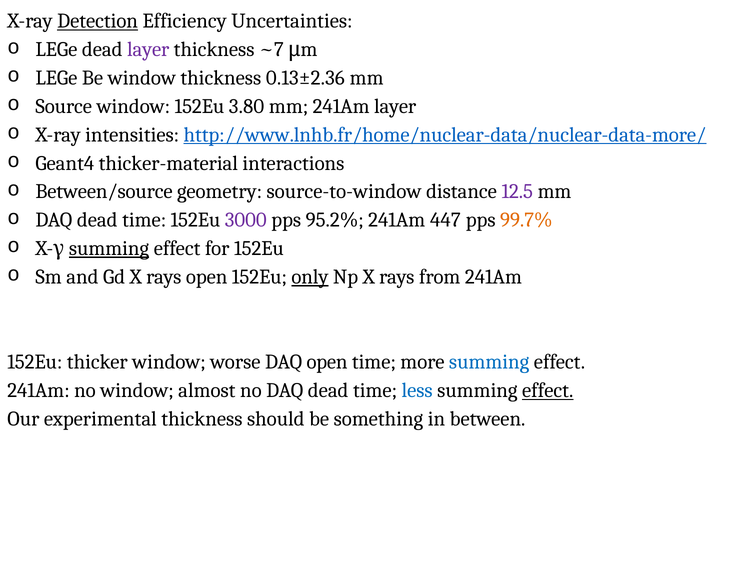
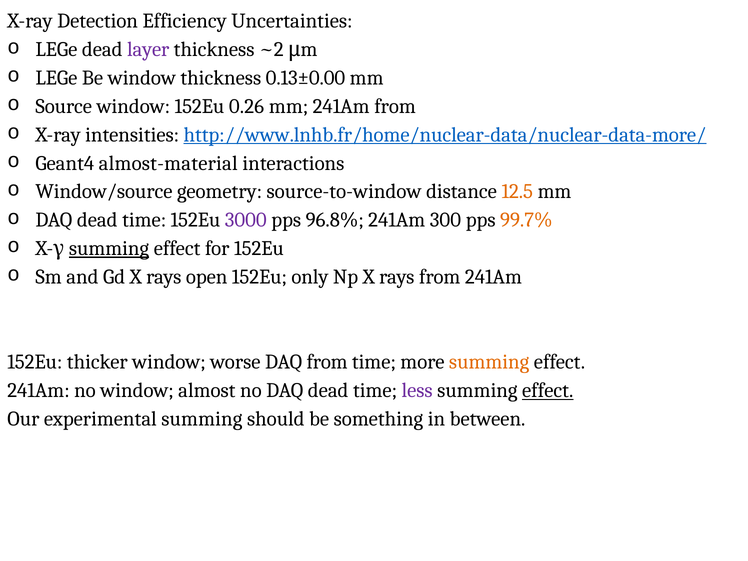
Detection underline: present -> none (98, 21)
~7: ~7 -> ~2 (271, 50)
0.13±2.36: 0.13±2.36 -> 0.13±0.00 (305, 78)
3.80: 3.80 -> 0.26 (247, 106)
241Am layer: layer -> from (395, 106)
thicker-material: thicker-material -> almost-material (168, 163)
Between/source: Between/source -> Window/source (104, 192)
12.5 colour: purple -> orange (517, 192)
95.2%: 95.2% -> 96.8% (335, 220)
447: 447 -> 300 (445, 220)
only underline: present -> none (310, 277)
DAQ open: open -> from (327, 362)
summing colour: blue -> orange (489, 362)
less colour: blue -> purple (417, 391)
experimental thickness: thickness -> summing (202, 419)
